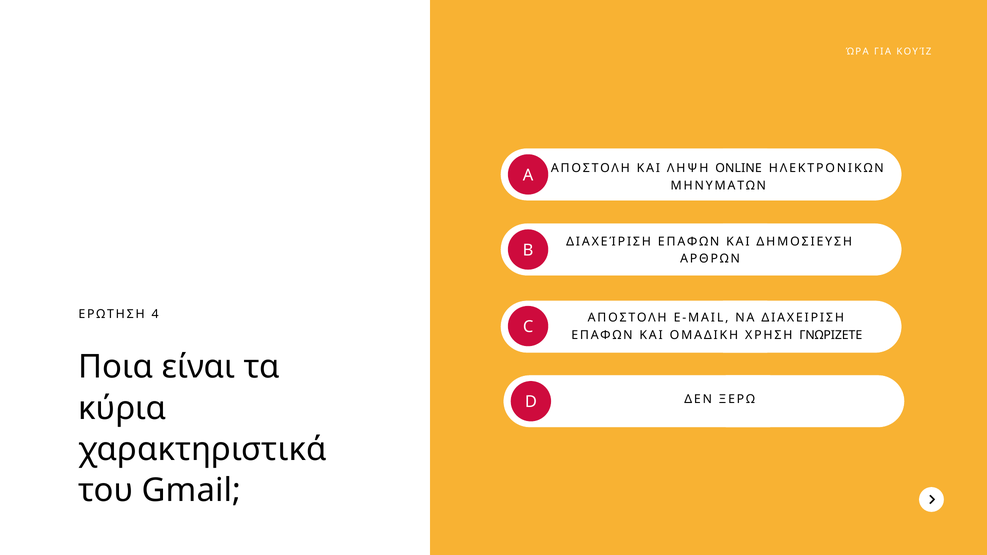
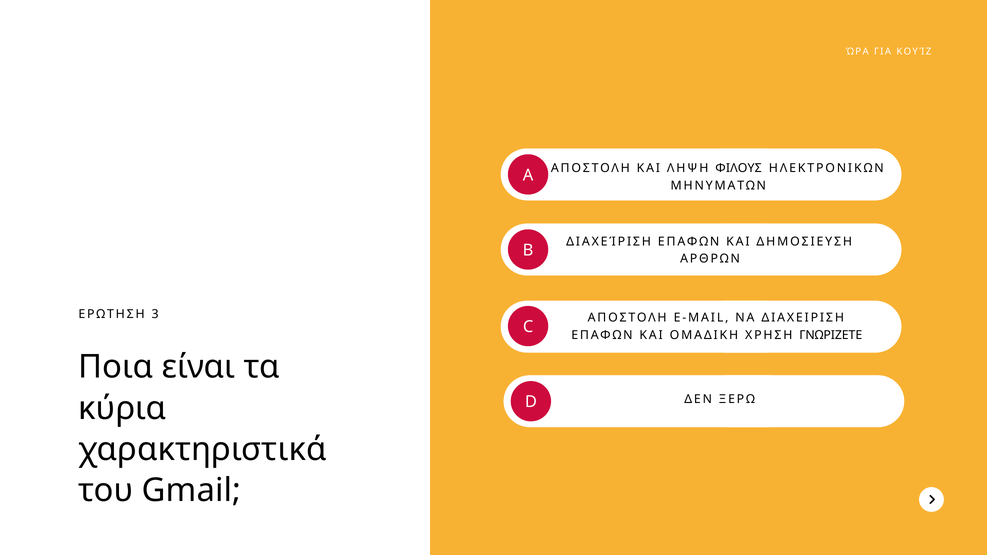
ONLINE: ONLINE -> ΦΙΛΟΥΣ (739, 168)
4: 4 -> 3 (155, 314)
